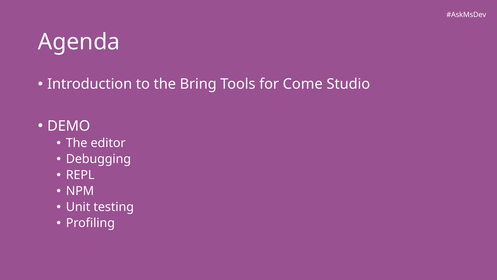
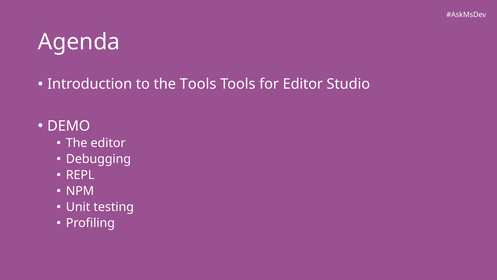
the Bring: Bring -> Tools (198, 84)
for Come: Come -> Editor (303, 84)
